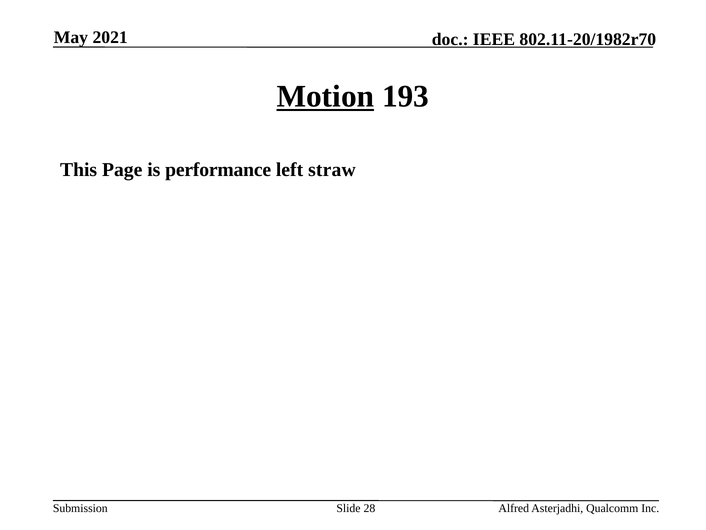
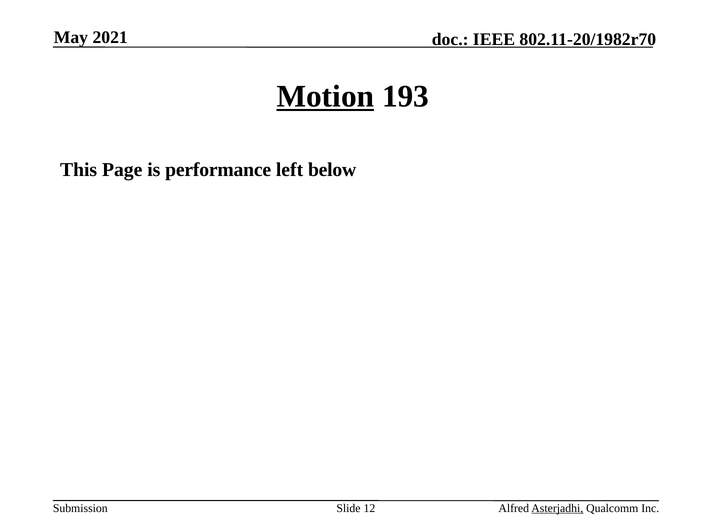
straw: straw -> below (332, 170)
28: 28 -> 12 (369, 508)
Asterjadhi underline: none -> present (557, 508)
